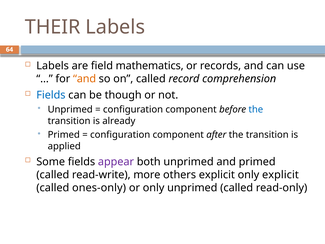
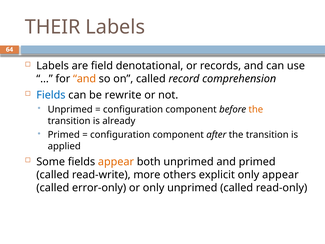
mathematics: mathematics -> denotational (150, 66)
though: though -> rewrite (123, 95)
the colour: blue -> orange (256, 109)
appear colour: purple -> orange (116, 162)
only explicit: explicit -> appear (280, 175)
ones-only: ones-only -> error-only (99, 188)
